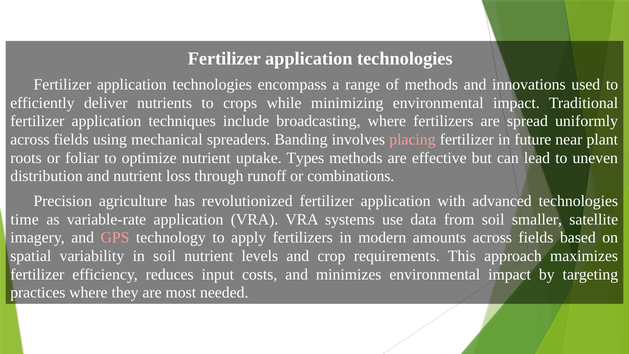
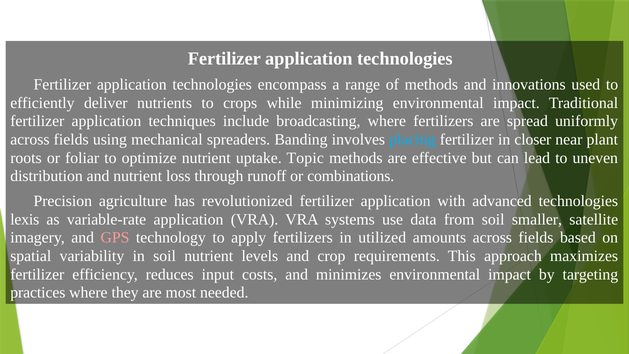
placing colour: pink -> light blue (412, 139)
future: future -> closer (533, 139)
Types: Types -> Topic (305, 158)
time: time -> lexis (25, 219)
modern: modern -> utilized (382, 238)
